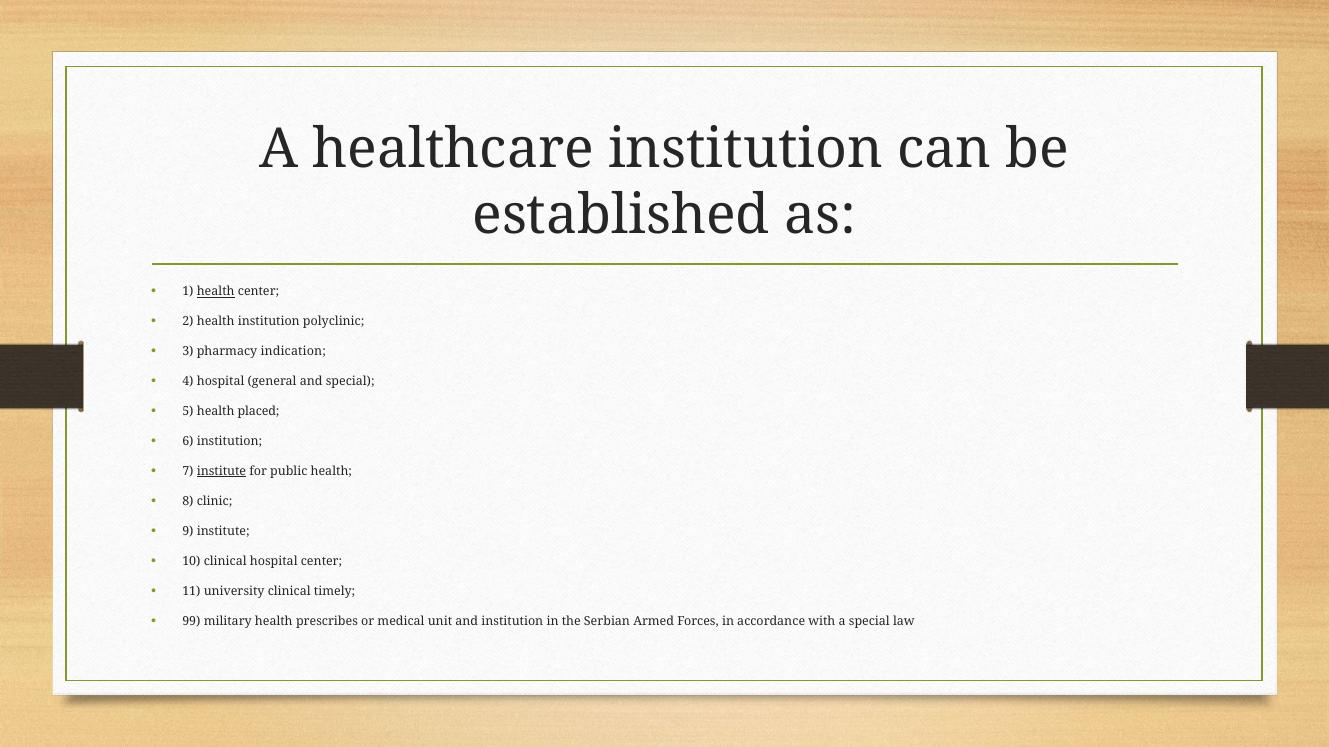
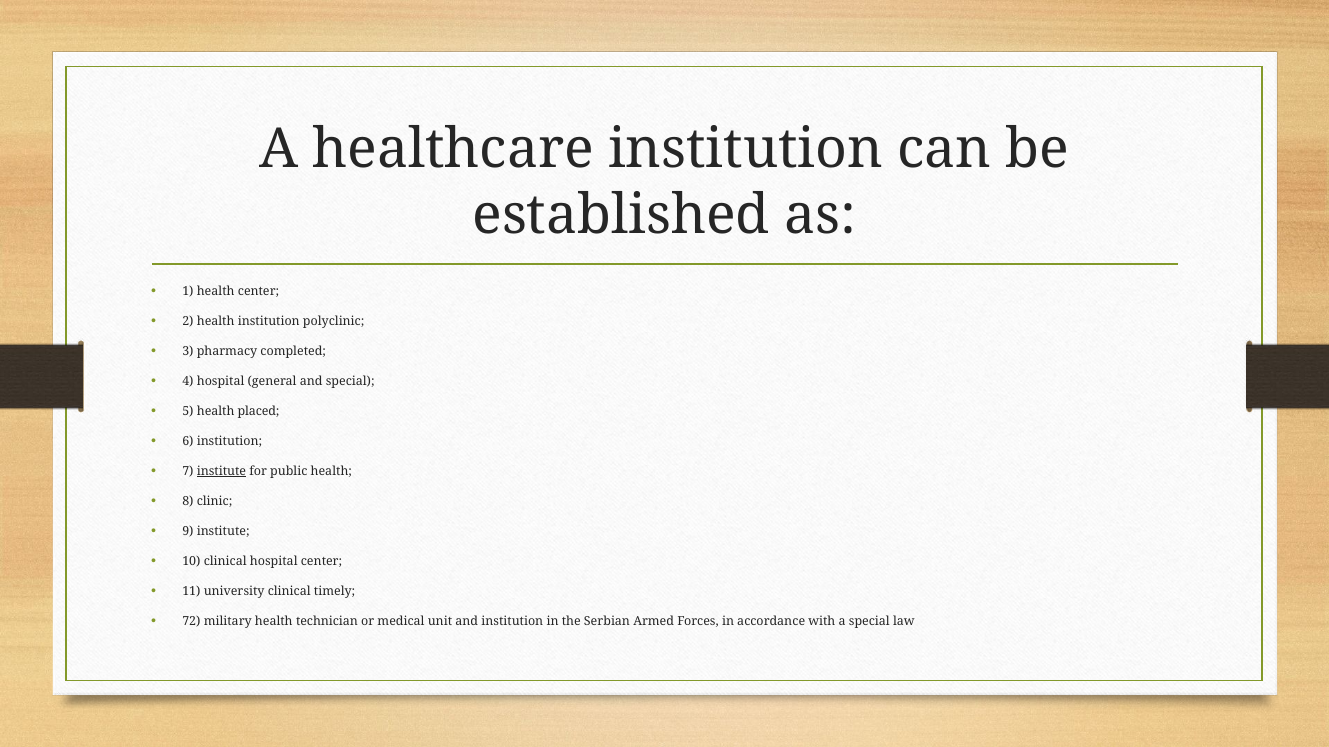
health underline: present -> none (216, 292)
indication: indication -> completed (293, 352)
99: 99 -> 72 (191, 621)
prescribes: prescribes -> technician (327, 621)
